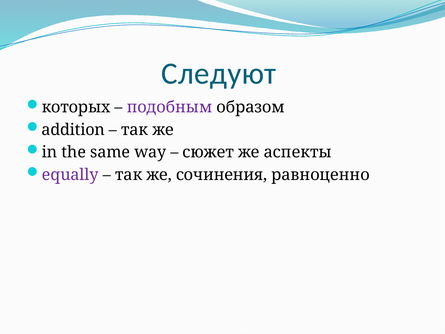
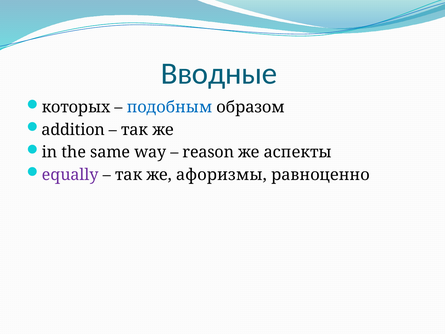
Следуют: Следуют -> Вводные (219, 73)
подобным colour: purple -> blue (170, 107)
сюжет: сюжет -> reason (208, 152)
сочинения: сочинения -> афоризмы (222, 175)
